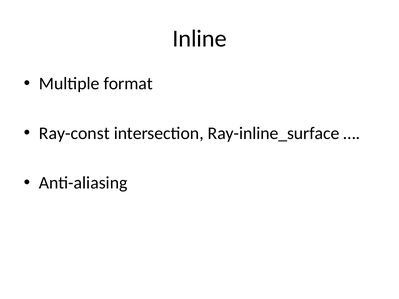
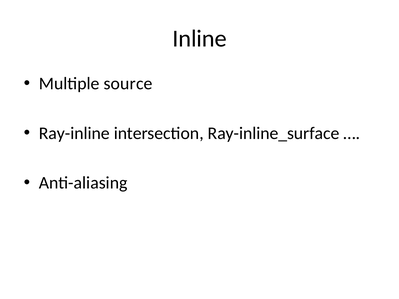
format: format -> source (128, 84)
Ray-const: Ray-const -> Ray-inline (74, 133)
